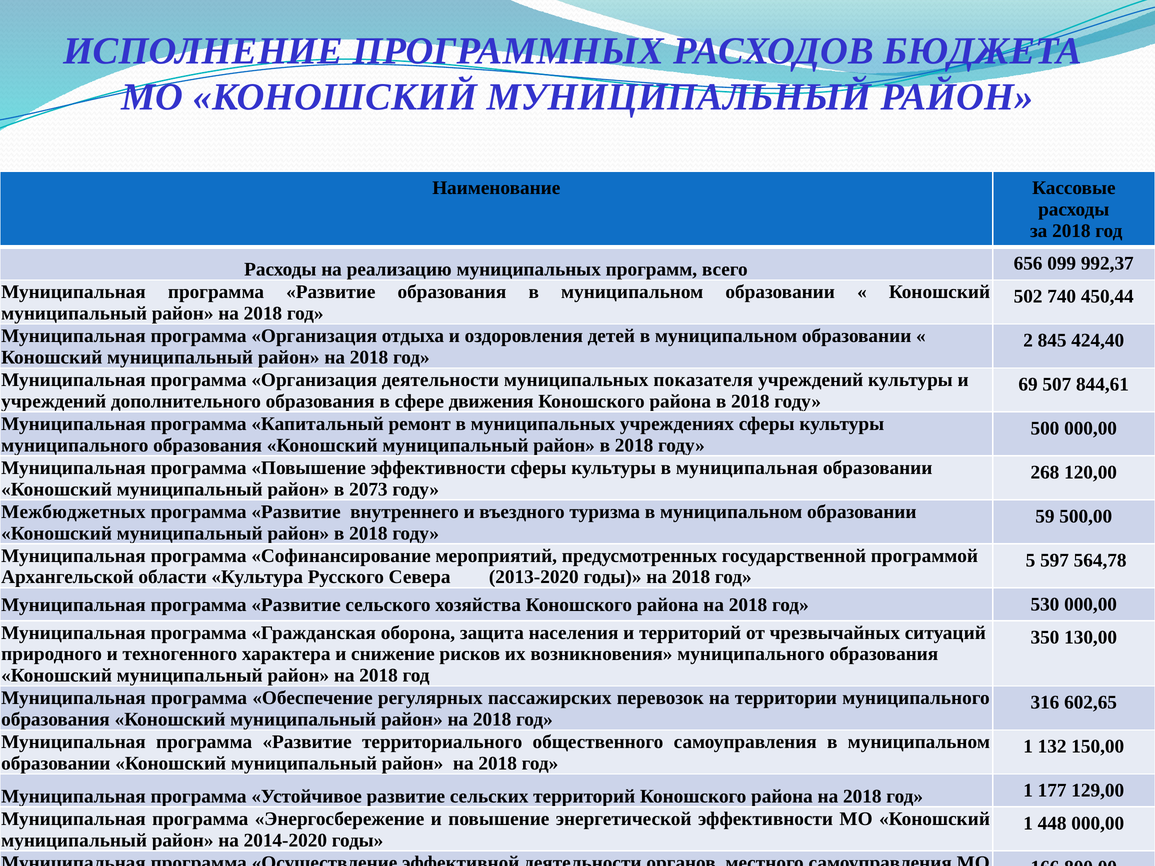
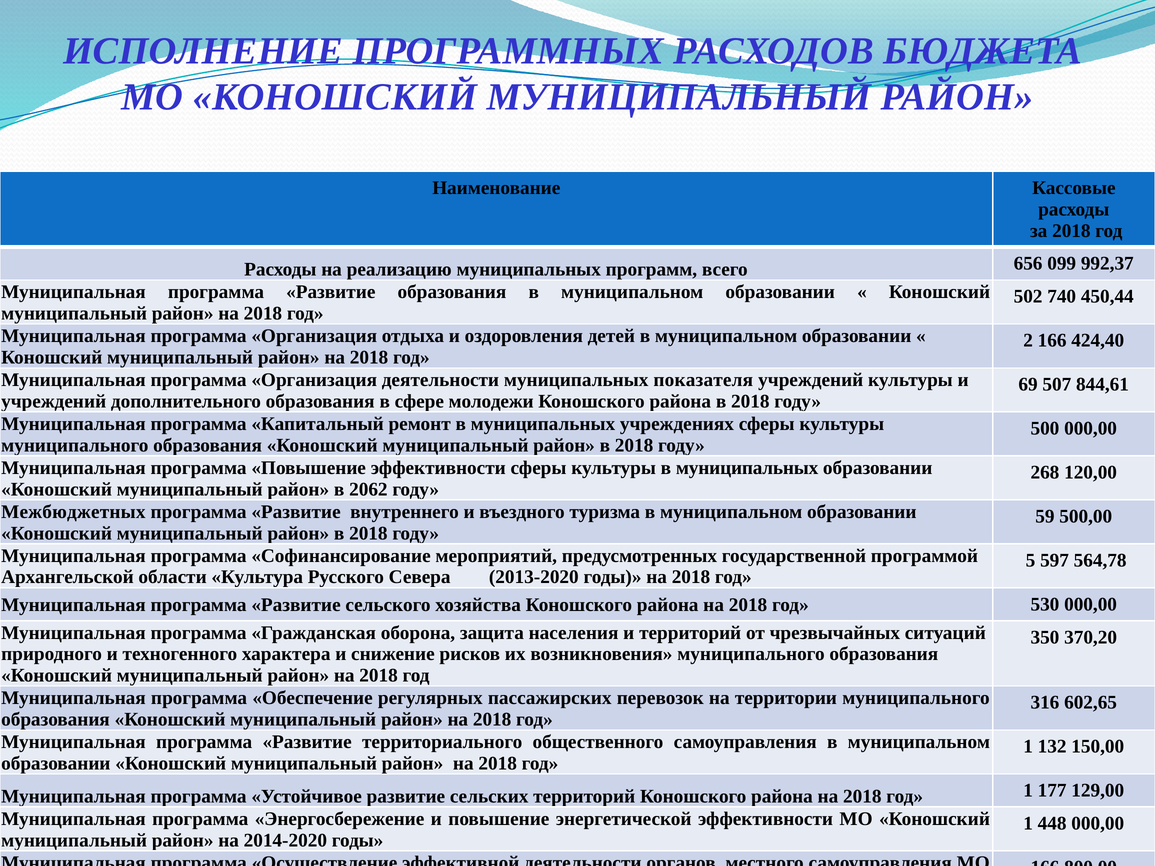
2 845: 845 -> 166 (1052, 341)
сфере движения: движения -> молодежи (491, 401)
культуры в муниципальная: муниципальная -> муниципальных (747, 468)
2073: 2073 -> 2062 (368, 489)
130,00: 130,00 -> 370,20 (1091, 637)
